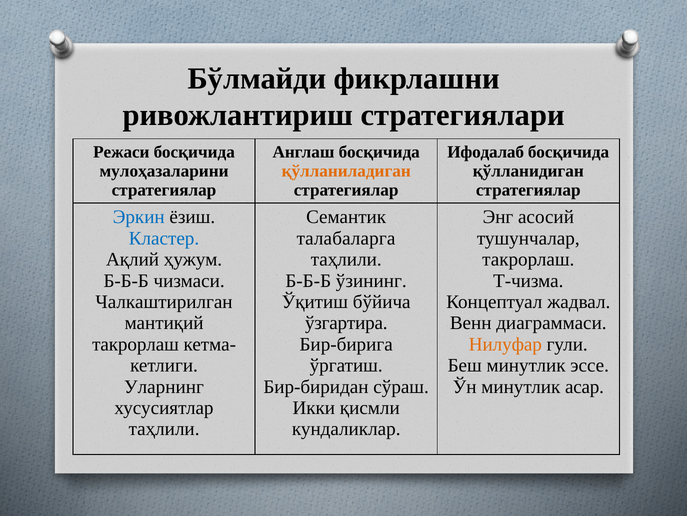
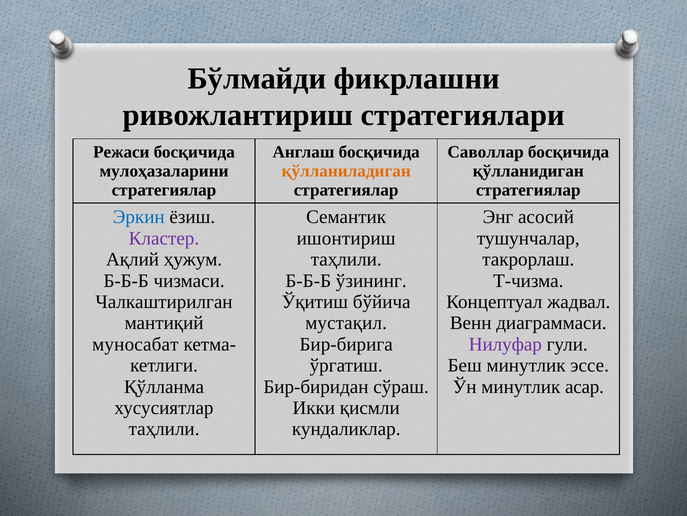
Ифодалаб: Ифодалаб -> Саволлар (486, 152)
Кластер colour: blue -> purple (164, 238)
талабаларга: талабаларга -> ишонтириш (346, 238)
ўзгартира: ўзгартира -> мустақил (346, 323)
такрорлаш: такрорлаш -> муносабат (135, 344)
Нилуфар colour: orange -> purple (505, 344)
Уларнинг: Уларнинг -> Қўлланма (164, 386)
